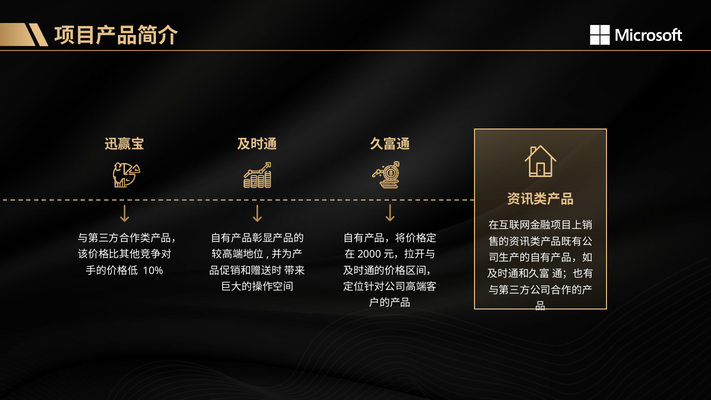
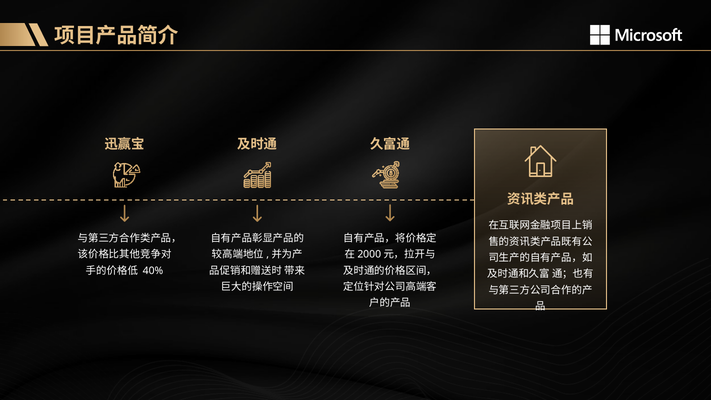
10%: 10% -> 40% (153, 271)
